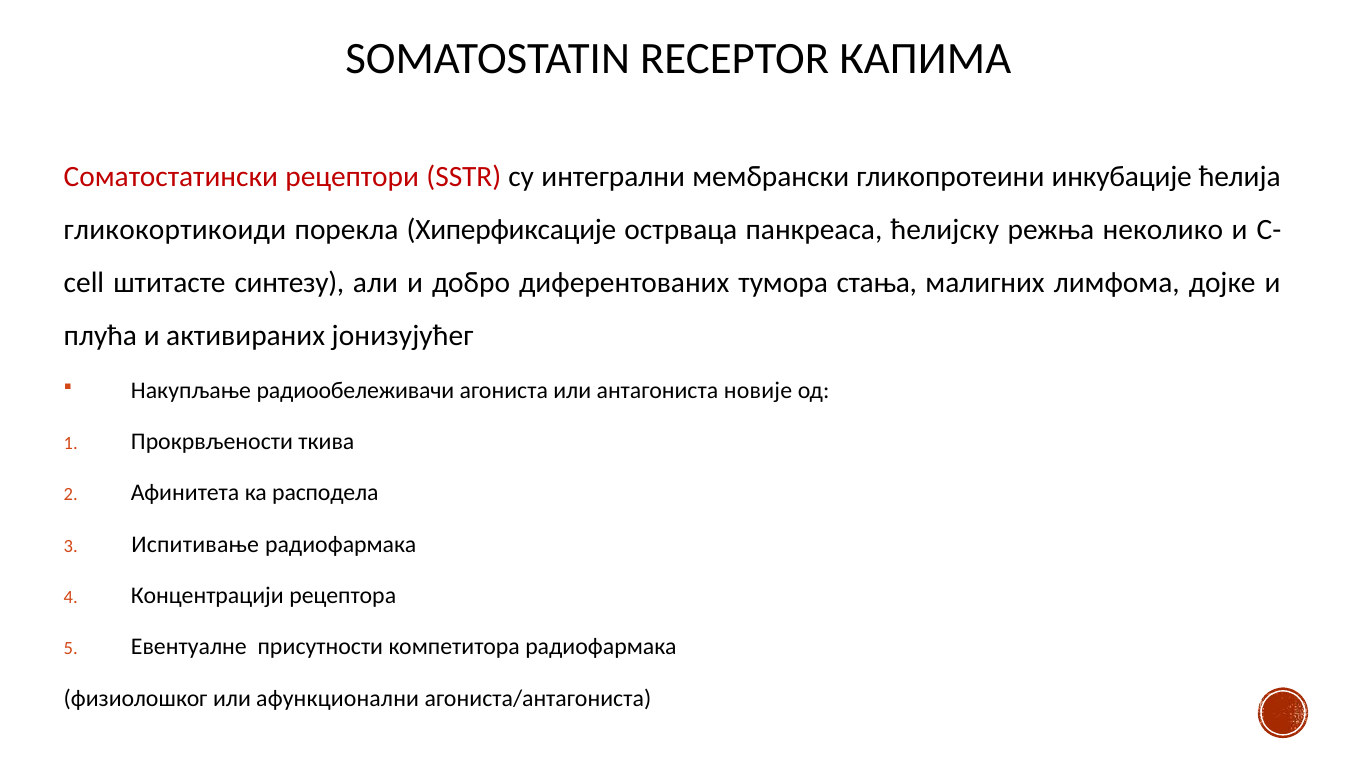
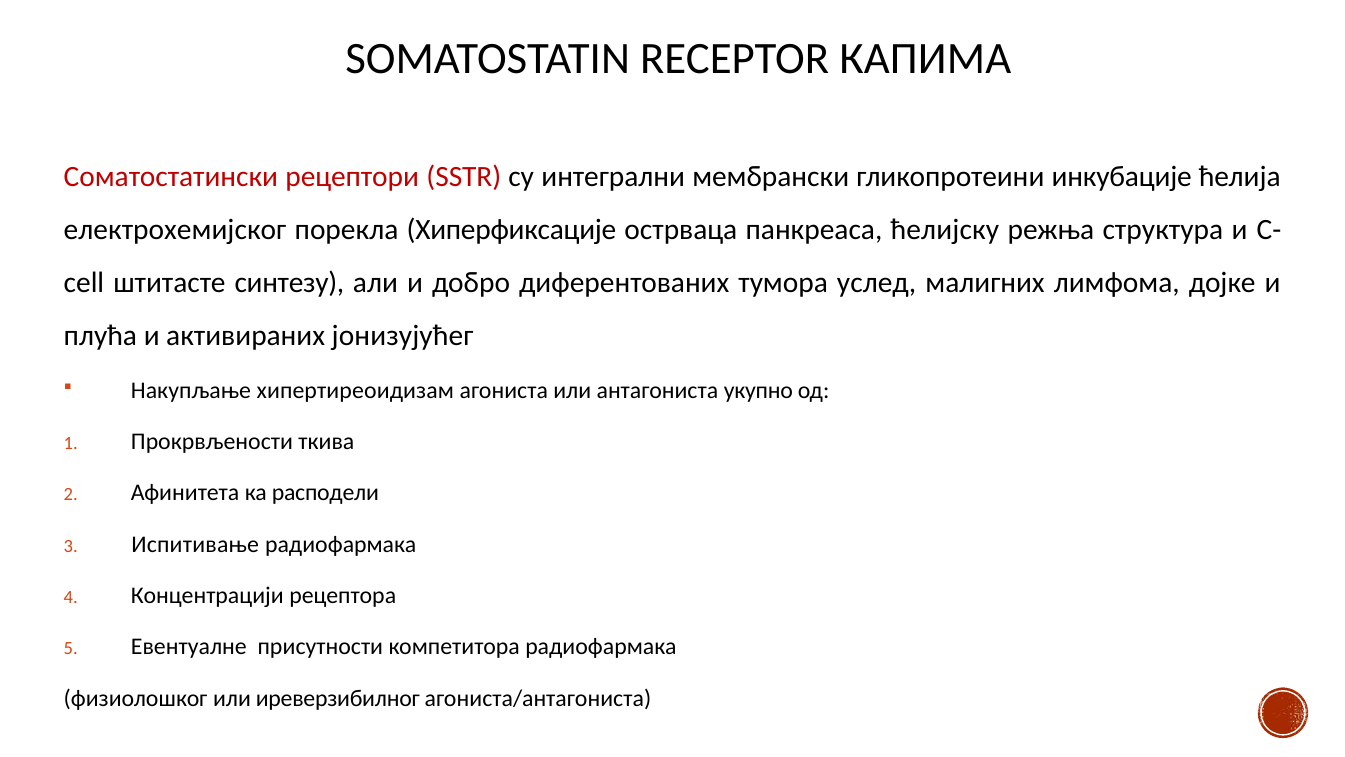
гликокортикоиди: гликокортикоиди -> електрохемијског (175, 230)
неколико: неколико -> структура (1163, 230)
стања: стања -> услед (877, 283)
радиообележивачи: радиообележивачи -> хипертиреоидизам (355, 390)
новије: новије -> укупно (758, 390)
расподела: расподела -> расподели (325, 493)
афункционални: афункционални -> иреверзибилног (338, 698)
